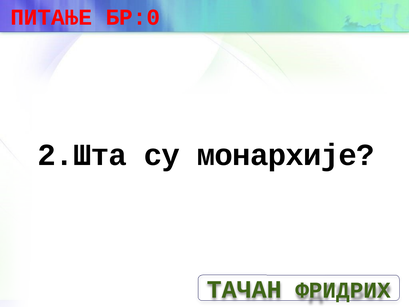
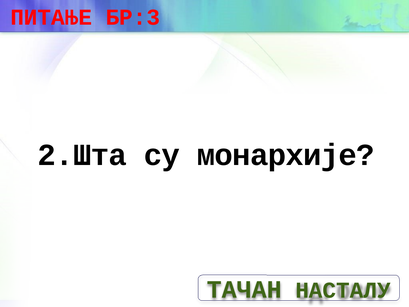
БР:0: БР:0 -> БР:3 (133, 17)
ФРИДРИХ: ФРИДРИХ -> НАСТАЛУ (343, 290)
